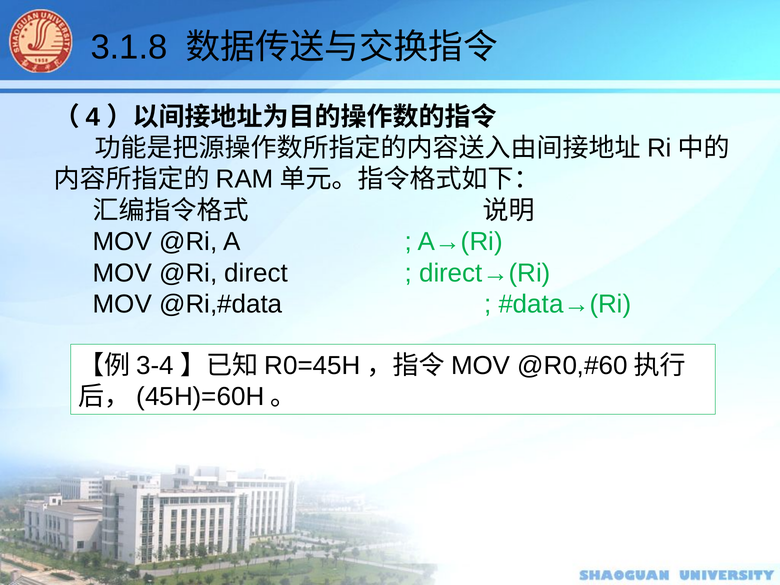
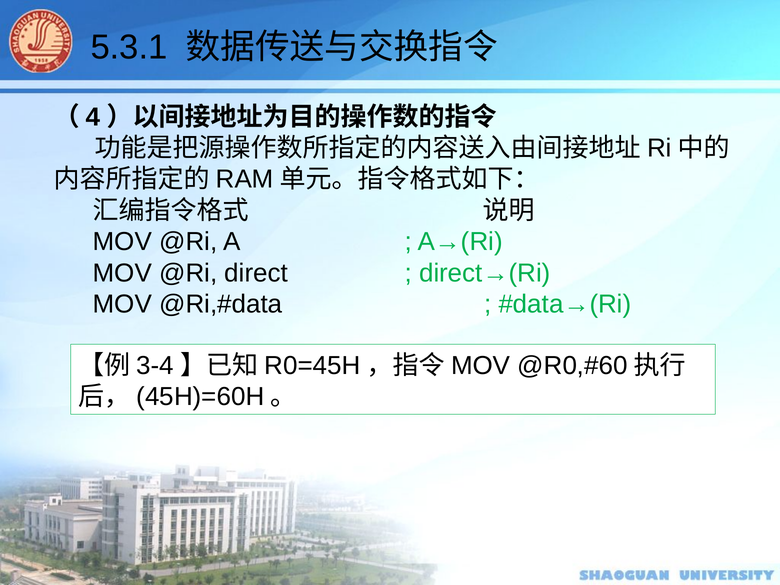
3.1.8: 3.1.8 -> 5.3.1 (129, 47)
